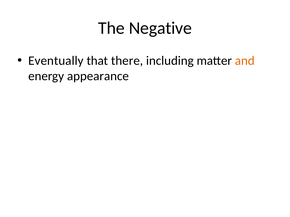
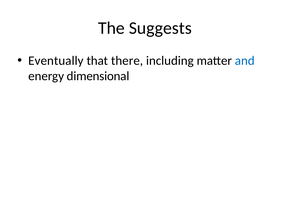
Negative: Negative -> Suggests (160, 28)
and colour: orange -> blue (245, 61)
appearance: appearance -> dimensional (98, 76)
